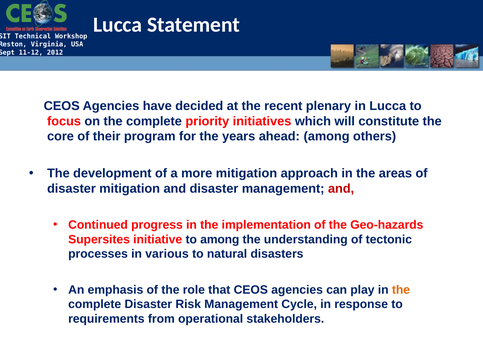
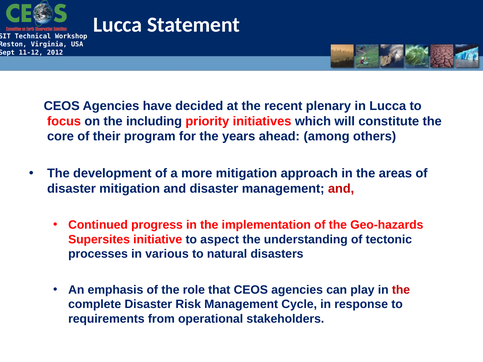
on the complete: complete -> including (154, 121)
to among: among -> aspect (220, 240)
the colour: orange -> red (401, 290)
